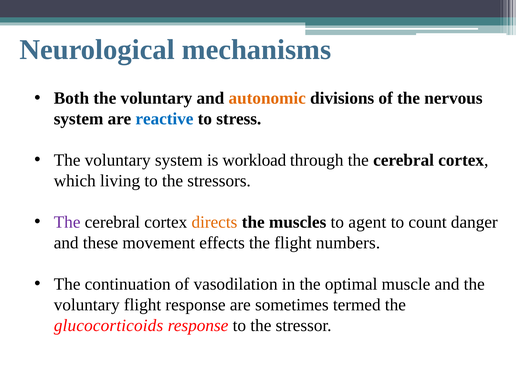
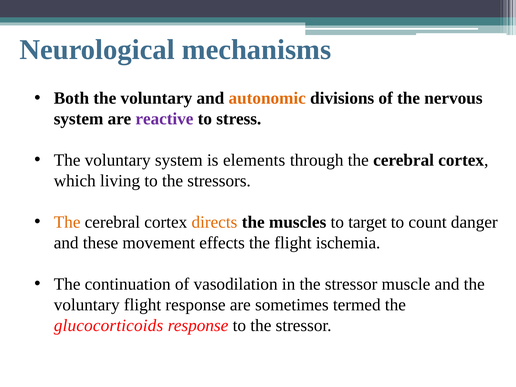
reactive colour: blue -> purple (164, 119)
workload: workload -> elements (254, 160)
The colour: purple -> orange (67, 222)
agent: agent -> target (367, 222)
numbers: numbers -> ischemia (348, 243)
in the optimal: optimal -> stressor (351, 284)
